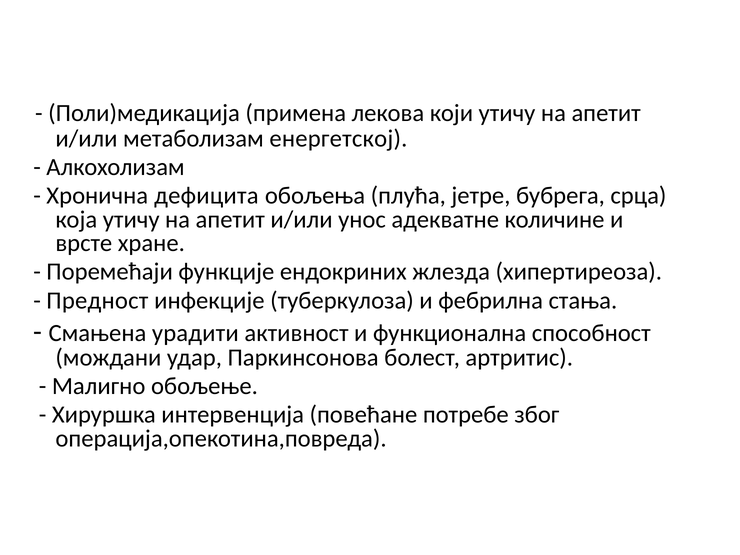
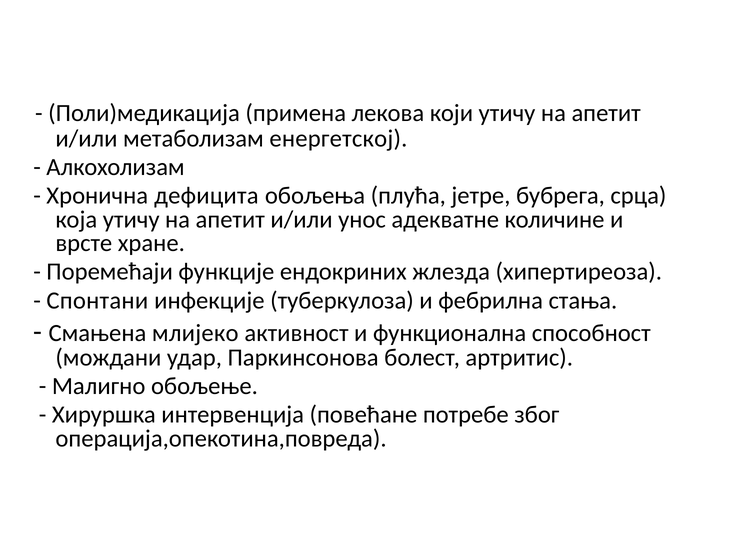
Предност: Предност -> Спонтани (97, 300)
урадити: урадити -> млијеко (195, 333)
